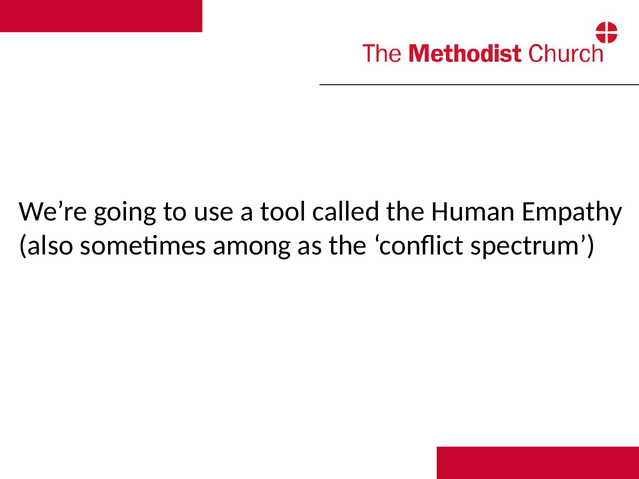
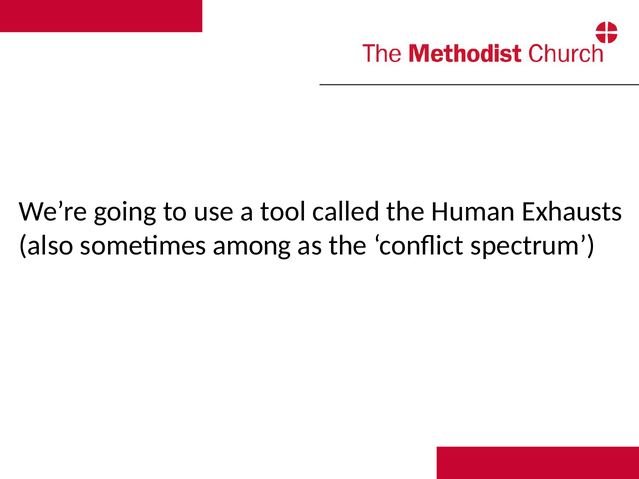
Empathy: Empathy -> Exhausts (572, 211)
